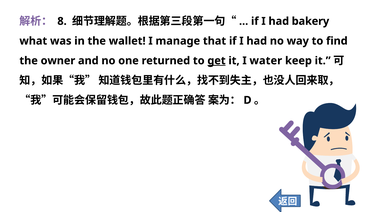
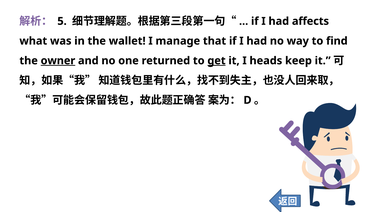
8: 8 -> 5 (62, 21)
bakery: bakery -> affects (310, 21)
owner underline: none -> present (58, 61)
water: water -> heads (266, 61)
